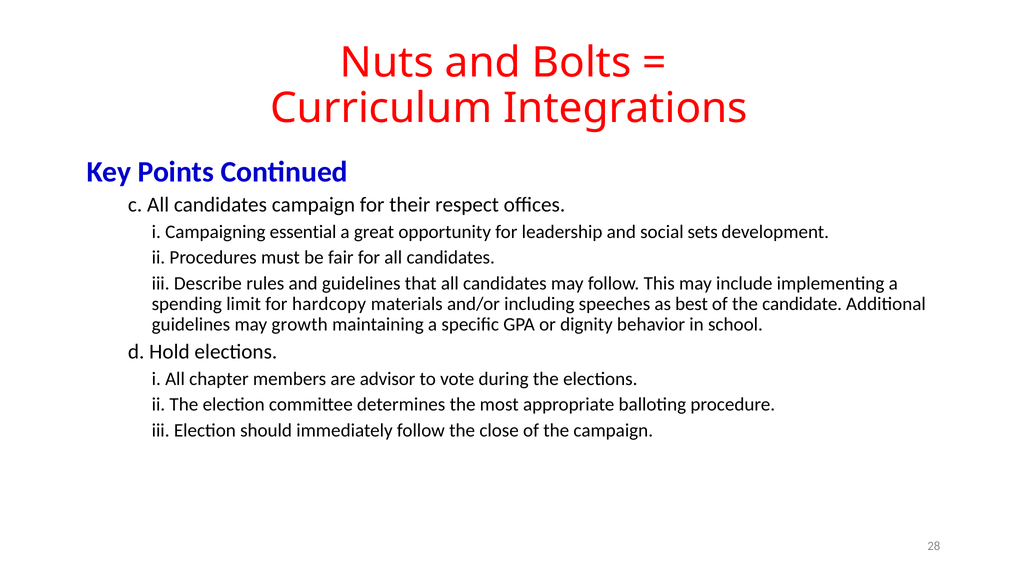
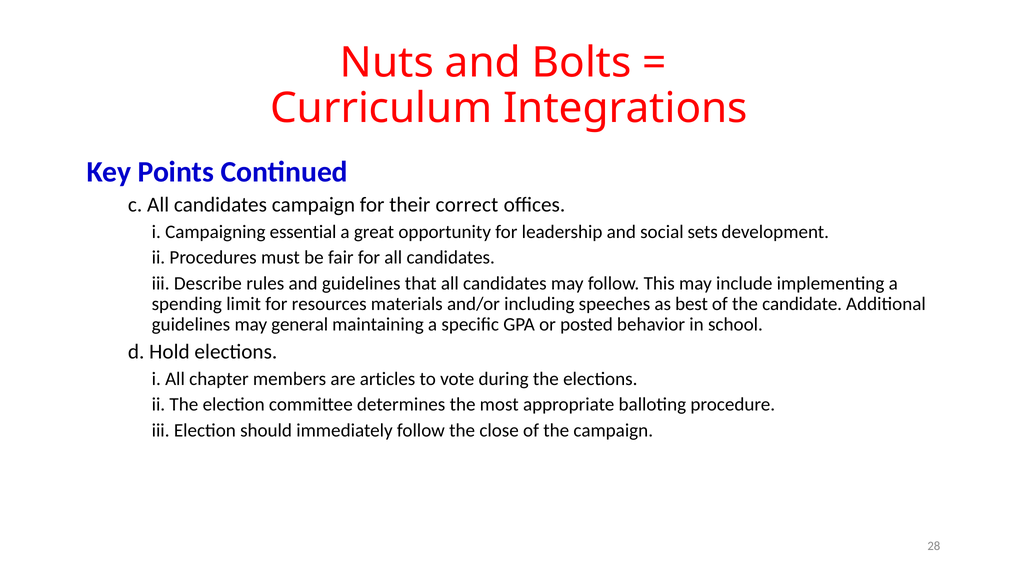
respect: respect -> correct (467, 205)
hardcopy: hardcopy -> resources (329, 304)
growth: growth -> general (300, 325)
dignity: dignity -> posted (587, 325)
advisor: advisor -> articles (388, 379)
